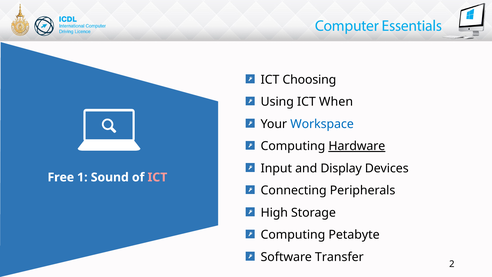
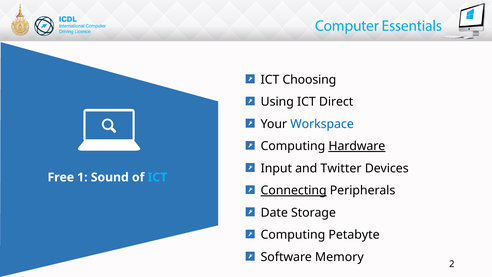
When: When -> Direct (336, 102)
Display: Display -> Twitter (341, 168)
ICT colour: pink -> light blue (157, 177)
Connecting underline: none -> present (294, 190)
High: High -> Date (274, 212)
Transfer: Transfer -> Memory (339, 257)
